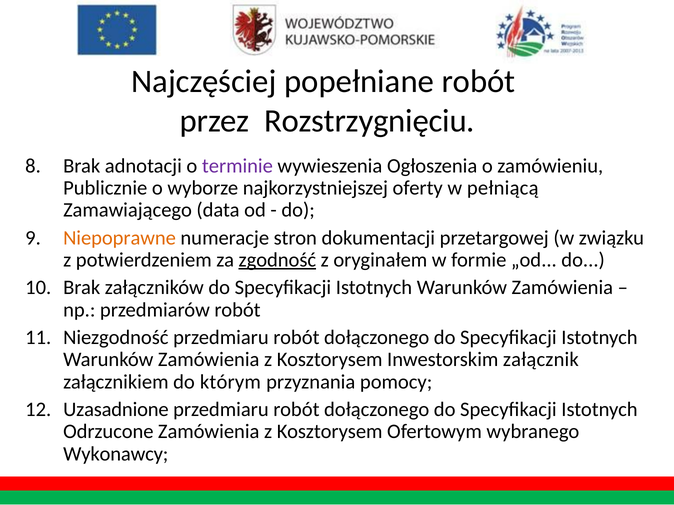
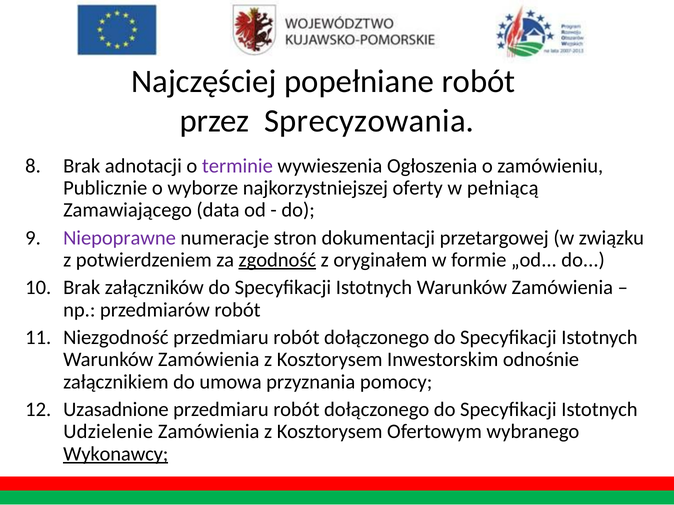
Rozstrzygnięciu: Rozstrzygnięciu -> Sprecyzowania (369, 121)
Niepoprawne colour: orange -> purple (120, 238)
załącznik: załącznik -> odnośnie (541, 360)
którym: którym -> umowa (231, 382)
Odrzucone: Odrzucone -> Udzielenie (108, 432)
Wykonawcy underline: none -> present (116, 454)
